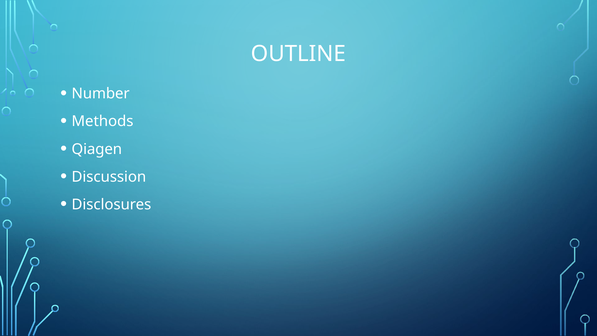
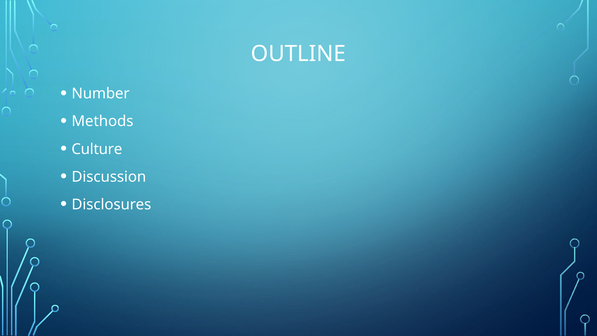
Qiagen: Qiagen -> Culture (97, 149)
